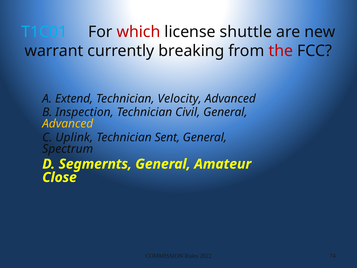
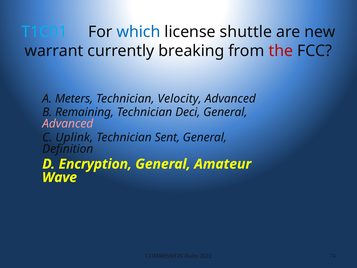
which colour: red -> blue (138, 32)
Extend: Extend -> Meters (74, 99)
Inspection: Inspection -> Remaining (85, 112)
Civil: Civil -> Deci (188, 112)
Advanced colour: yellow -> pink (68, 124)
Spectrum: Spectrum -> Definition (68, 149)
Segmernts: Segmernts -> Encryption (95, 164)
Close: Close -> Wave (60, 177)
